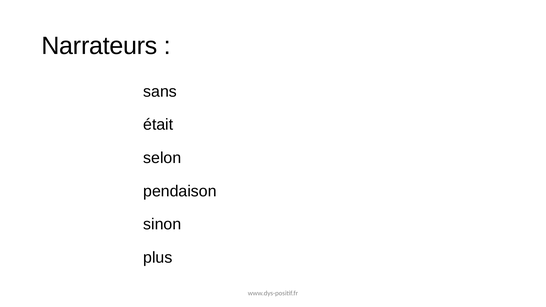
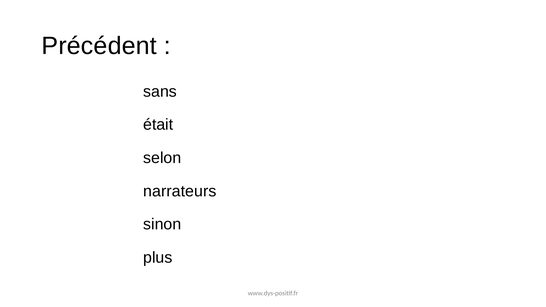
Narrateurs: Narrateurs -> Précédent (99, 46)
pendaison: pendaison -> narrateurs (180, 191)
